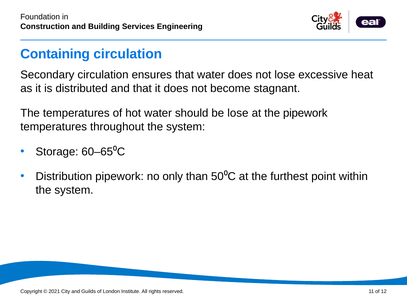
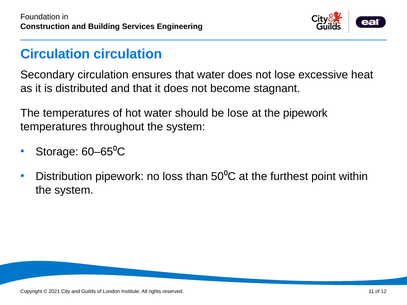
Containing: Containing -> Circulation (55, 54)
only: only -> loss (173, 177)
